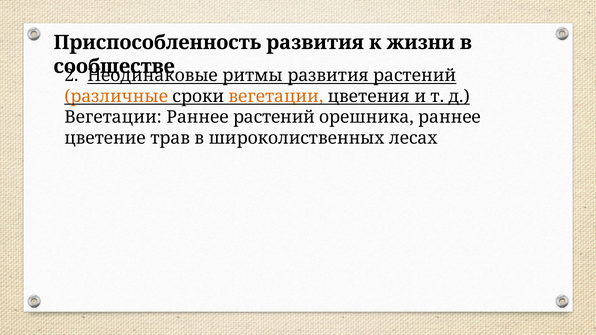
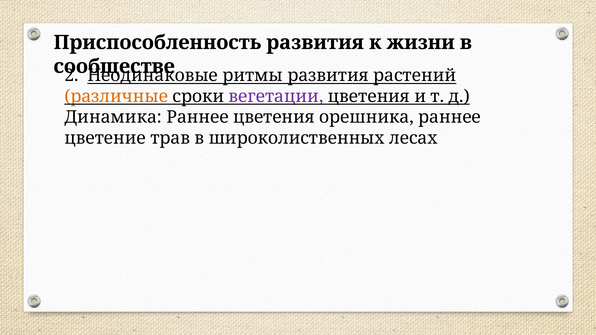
вегетации colour: orange -> purple (276, 96)
Вегетации: Вегетации -> Динамика (113, 117)
Раннее растений: растений -> цветения (274, 117)
